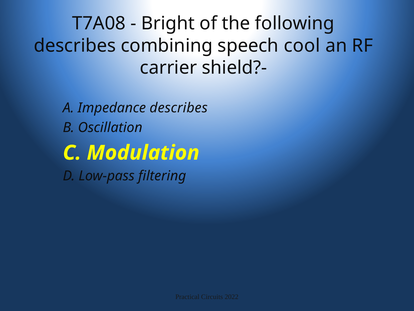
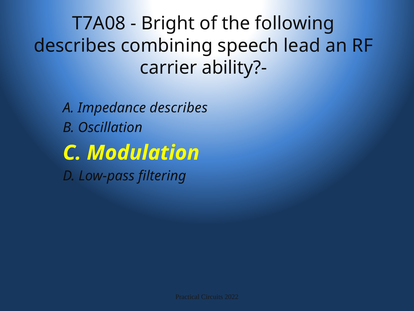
cool: cool -> lead (302, 46)
shield?-: shield?- -> ability?- (234, 68)
